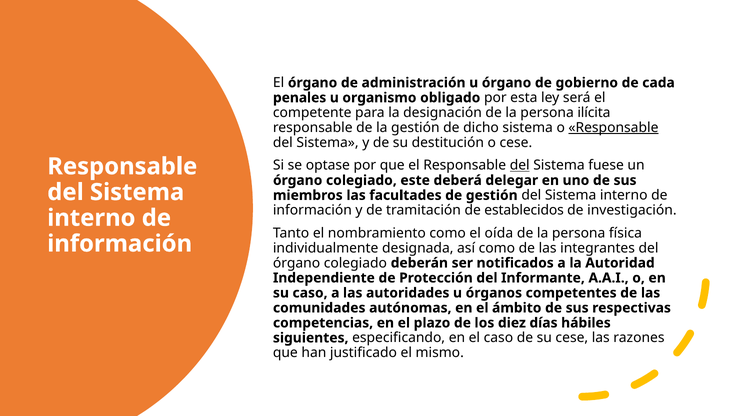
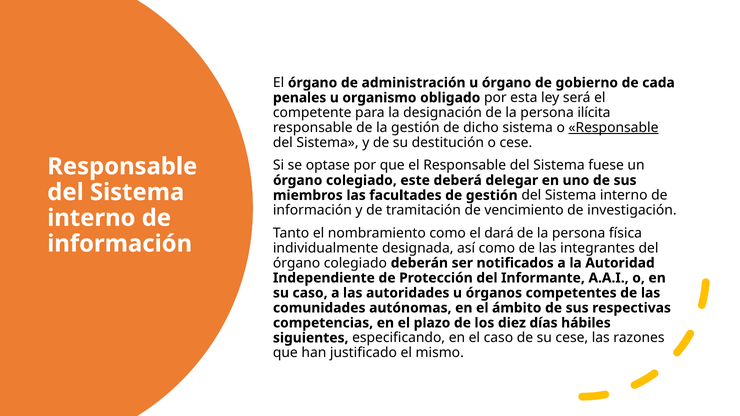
del underline: present -> none (520, 165)
establecidos: establecidos -> vencimiento (524, 210)
oída: oída -> dará (499, 233)
